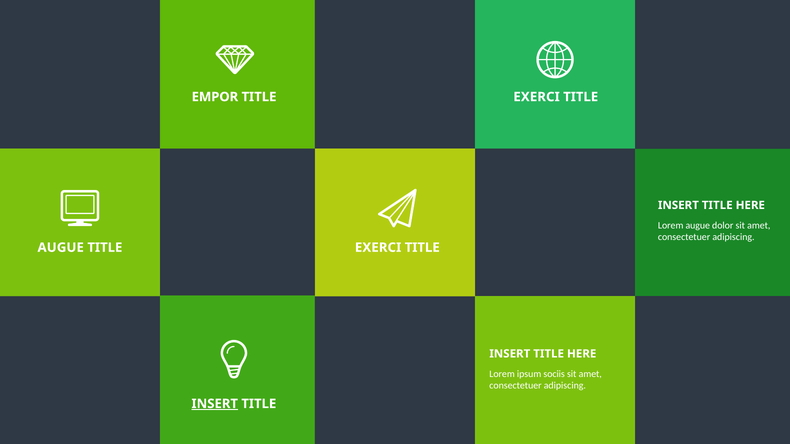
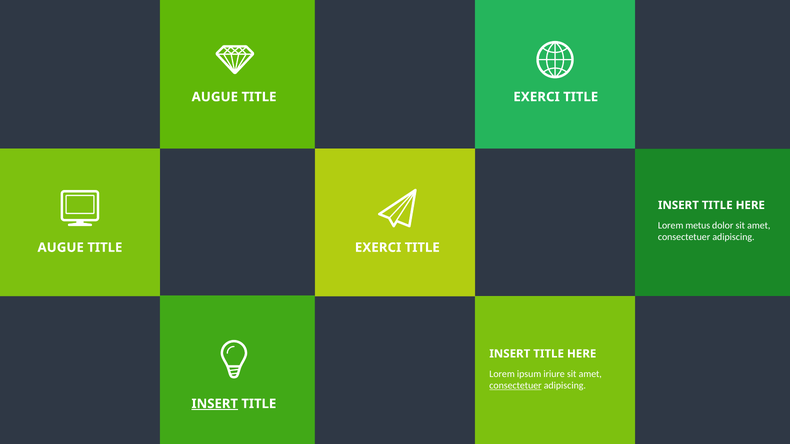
EMPOR: EMPOR -> AUGUE (215, 97)
Lorem augue: augue -> metus (698, 225)
sociis: sociis -> iriure (554, 374)
consectetuer underline: none -> present (515, 386)
